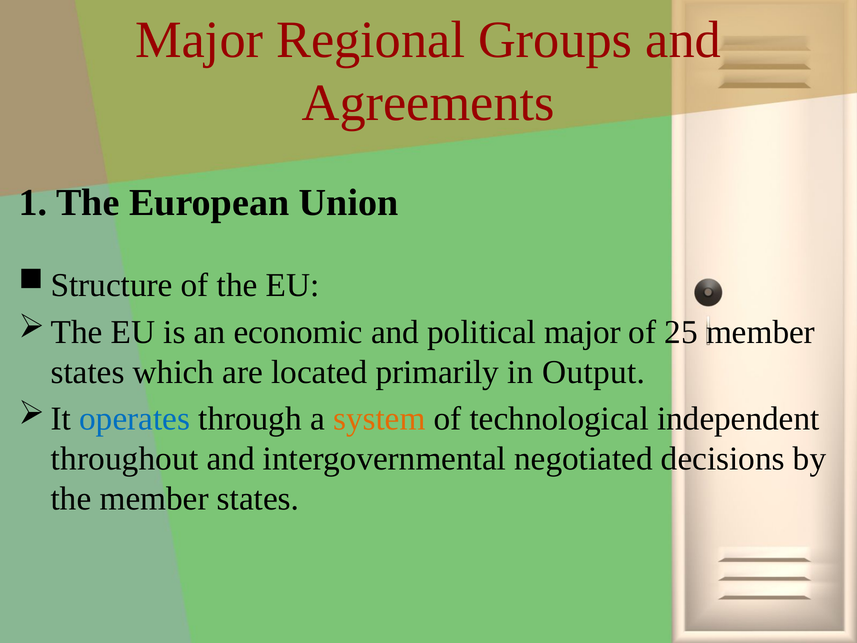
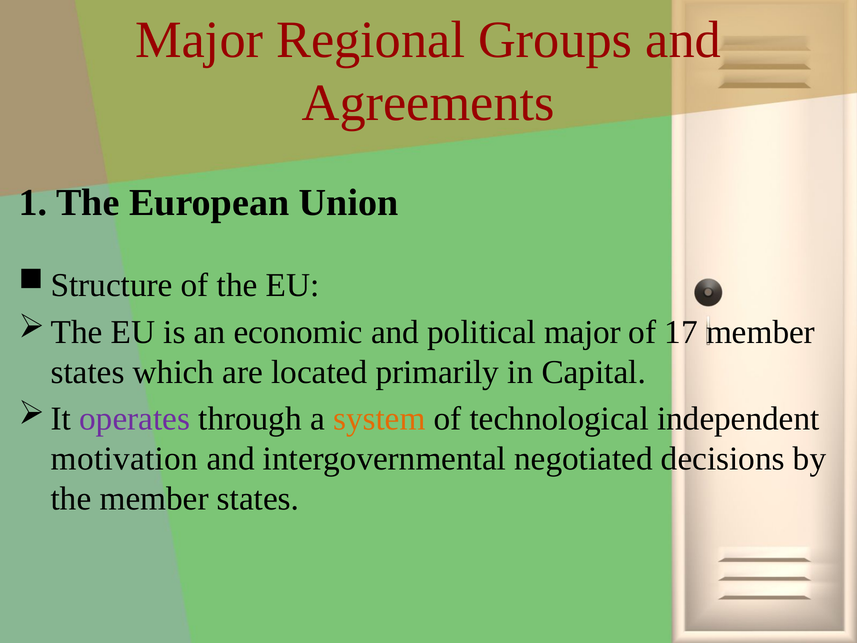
25: 25 -> 17 (681, 332)
Output: Output -> Capital (594, 372)
operates colour: blue -> purple (135, 419)
throughout: throughout -> motivation (124, 459)
